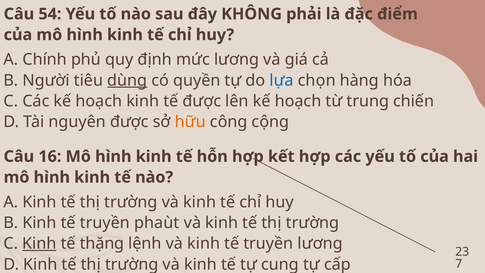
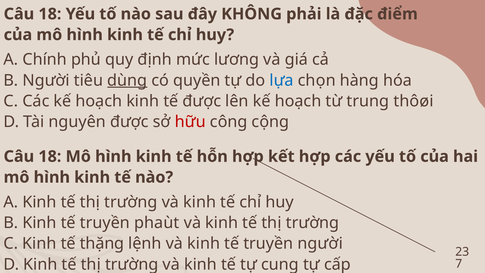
54: 54 -> 18 (50, 14)
chiến: chiến -> thôøi (413, 101)
hữu colour: orange -> red (190, 122)
16: 16 -> 18 (50, 156)
Kinh underline: present -> none (39, 243)
truyền lương: lương -> người (320, 243)
